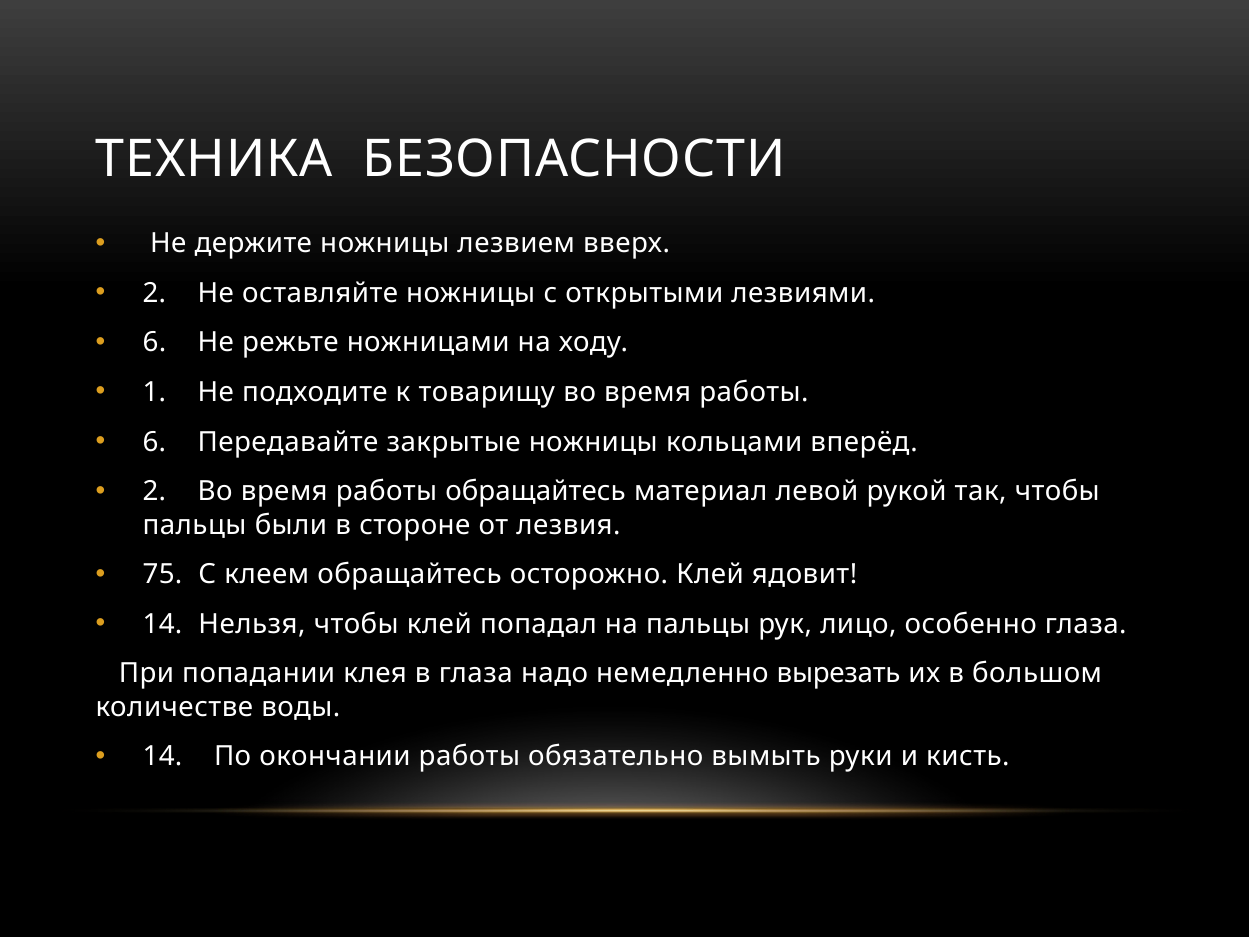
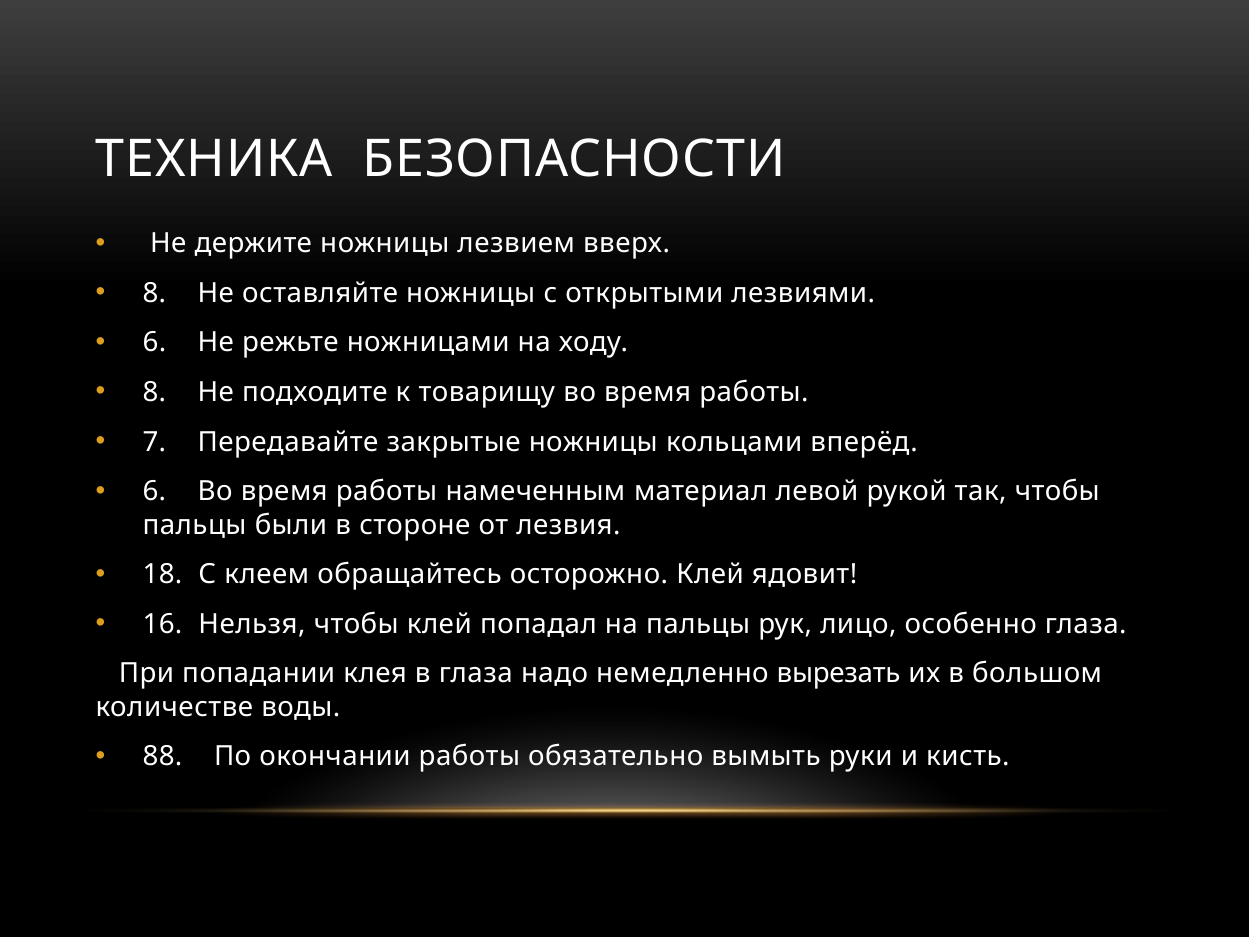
2: 2 -> 8 (154, 293)
1: 1 -> 8 (154, 392)
6: 6 -> 7 (154, 442)
2: 2 -> 6 (154, 491)
работы обращайтесь: обращайтесь -> намеченным (535, 491)
75: 75 -> 18 (162, 574)
14: 14 -> 16 (162, 624)
14: 14 -> 88 (162, 757)
